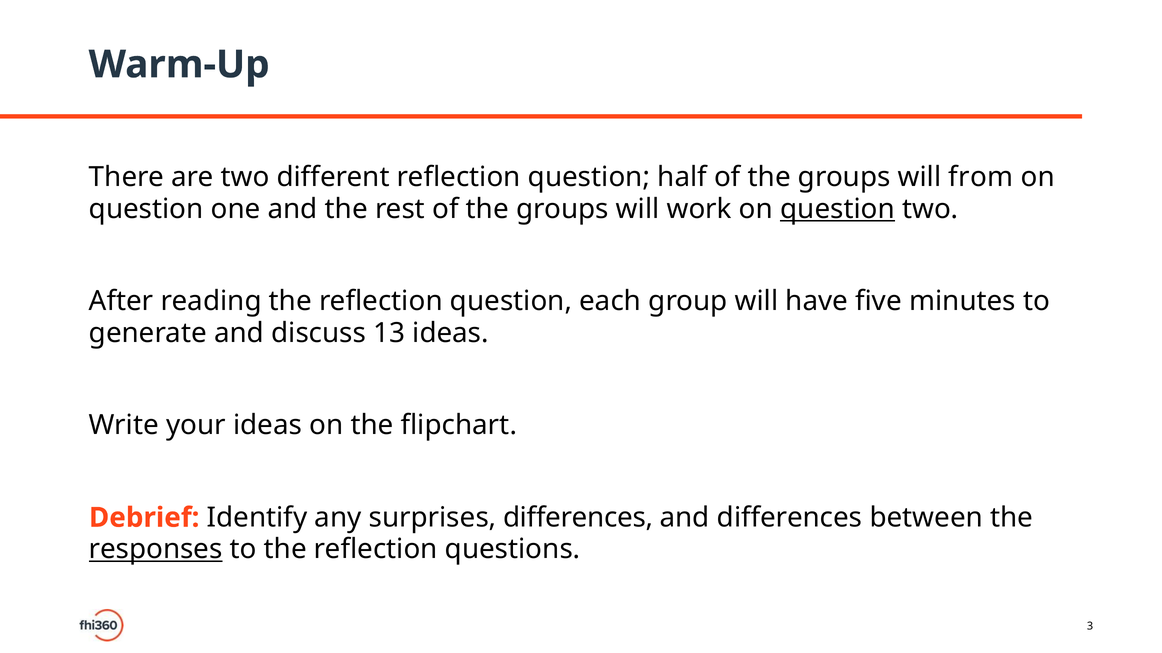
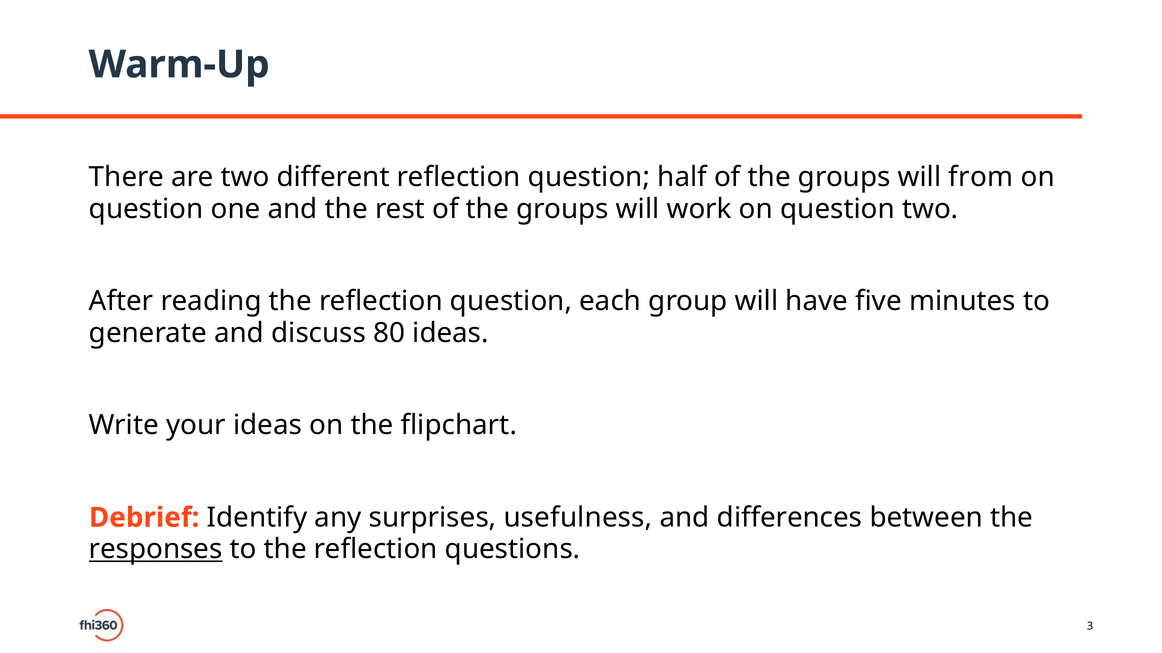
question underline: present -> none (838, 209)
13: 13 -> 80 (389, 333)
surprises differences: differences -> usefulness (578, 518)
